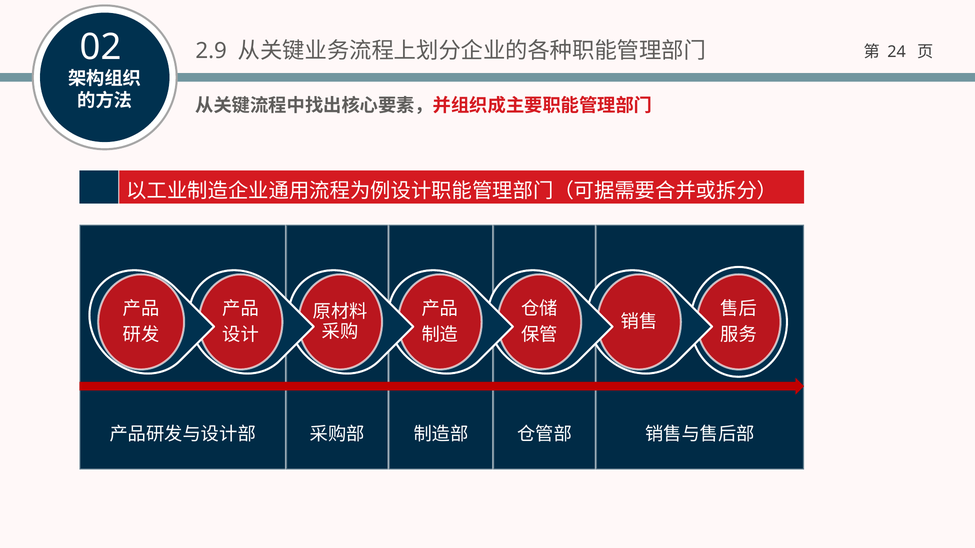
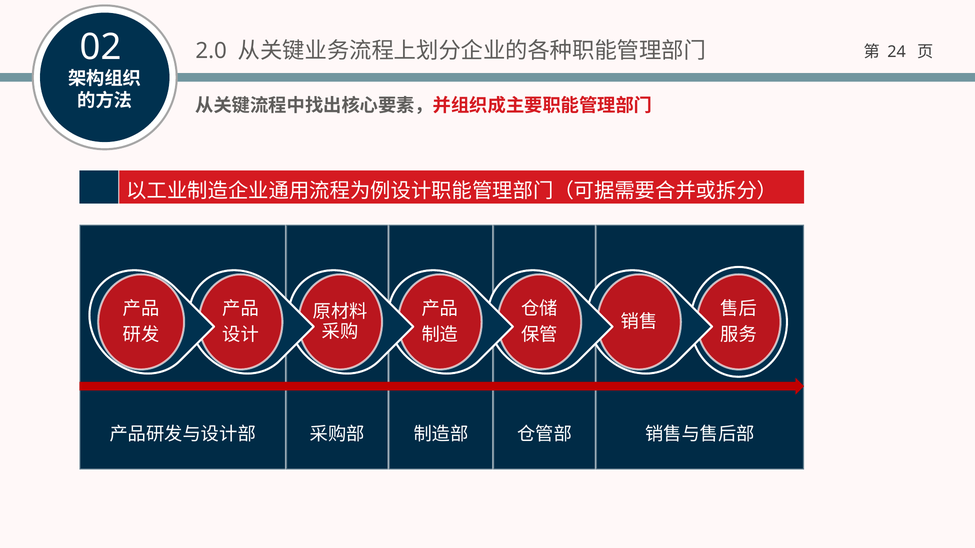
2.9: 2.9 -> 2.0 (211, 51)
